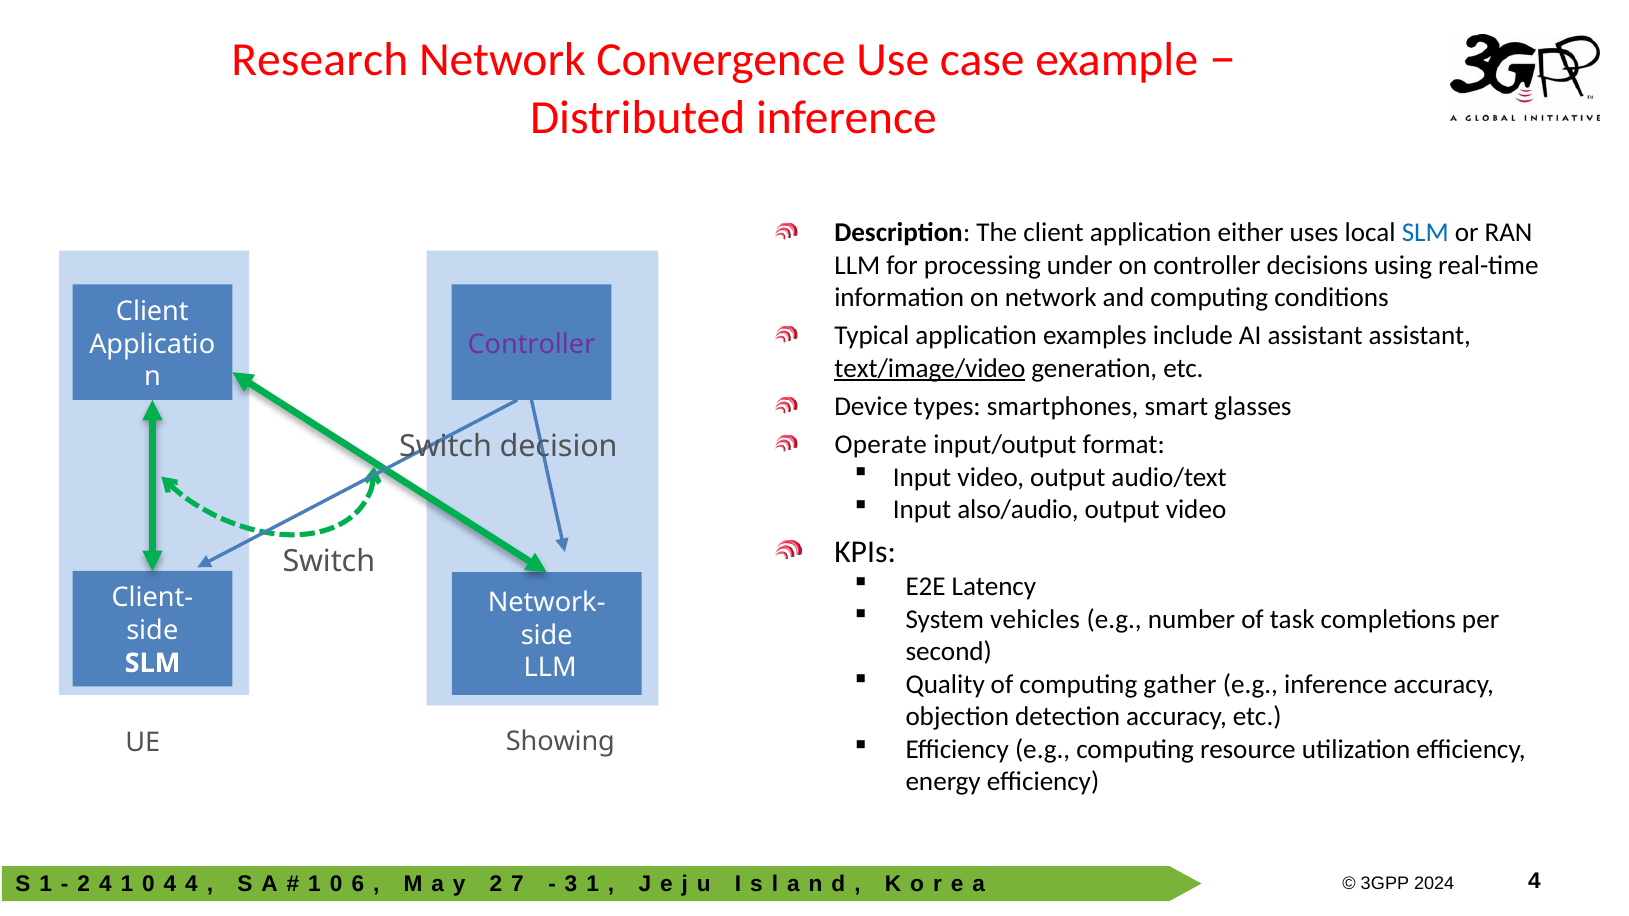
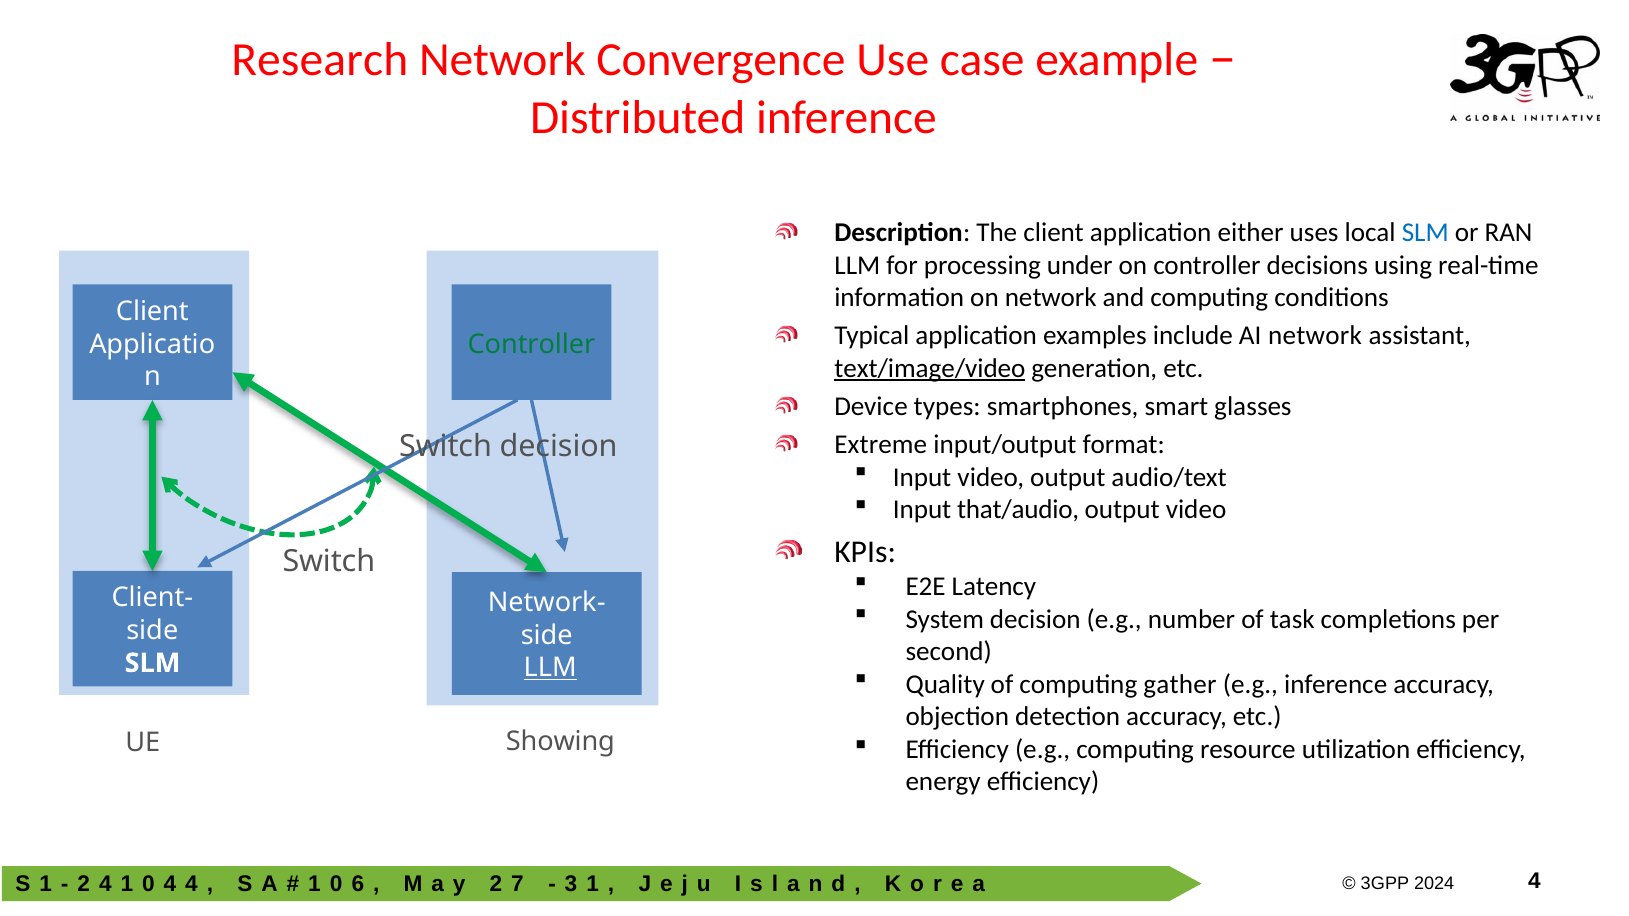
AI assistant: assistant -> network (1315, 336)
Controller colour: purple -> green (531, 344)
Operate: Operate -> Extreme (881, 445)
also/audio: also/audio -> that/audio (1018, 510)
System vehicles: vehicles -> decision (1035, 619)
LLM underline: none -> present (550, 668)
